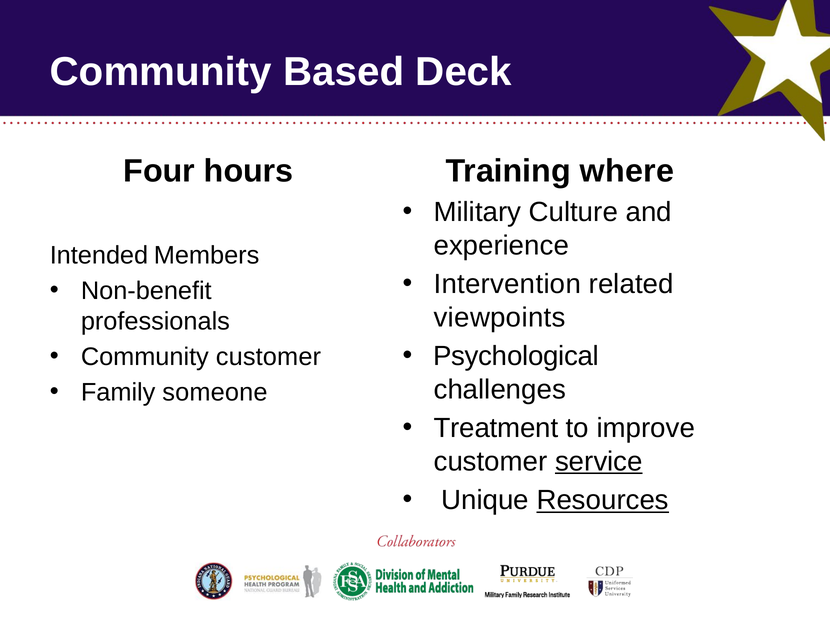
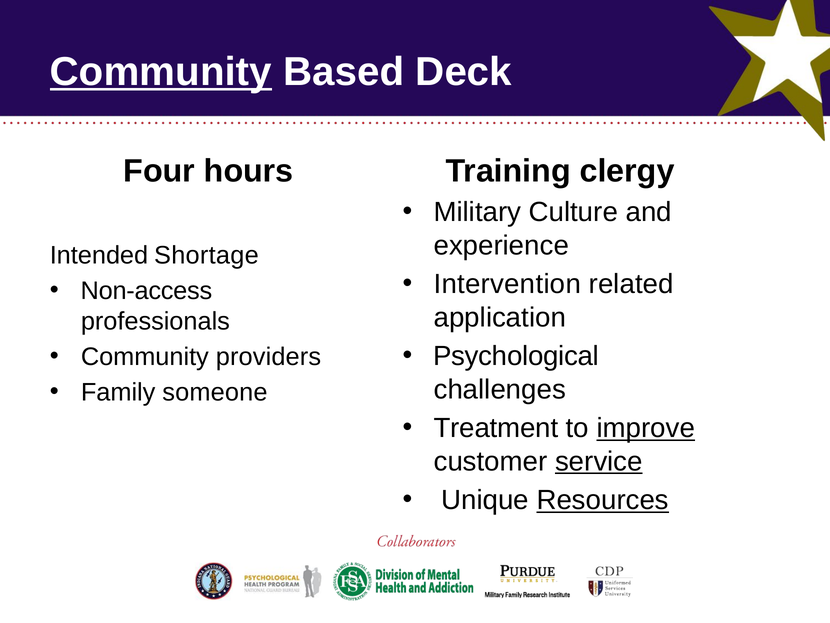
Community underline: none -> present (161, 72)
where: where -> clergy (627, 171)
Members: Members -> Shortage (206, 255)
Non-benefit: Non-benefit -> Non-access (146, 291)
viewpoints: viewpoints -> application (500, 317)
Community customer: customer -> providers (268, 357)
improve underline: none -> present (646, 428)
